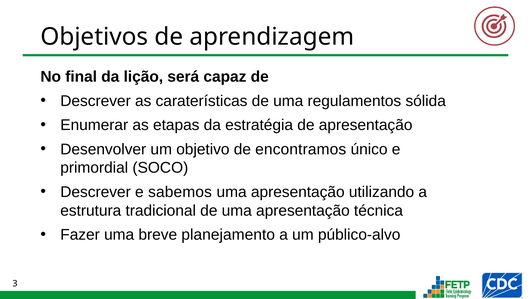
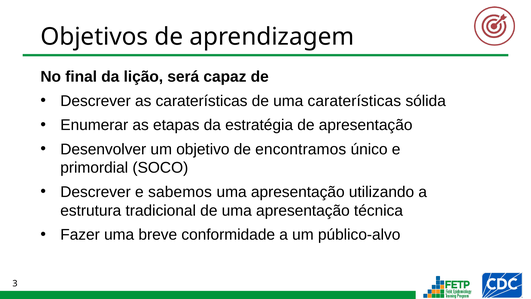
uma regulamentos: regulamentos -> caraterísticas (354, 101)
planejamento: planejamento -> conformidade (228, 235)
